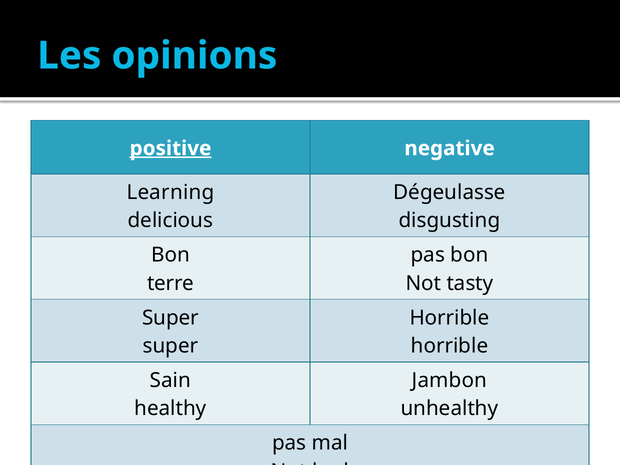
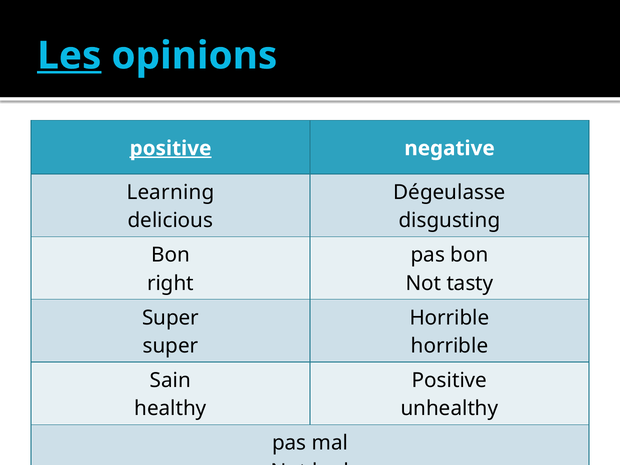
Les underline: none -> present (69, 56)
terre: terre -> right (170, 283)
Jambon: Jambon -> Positive (449, 380)
